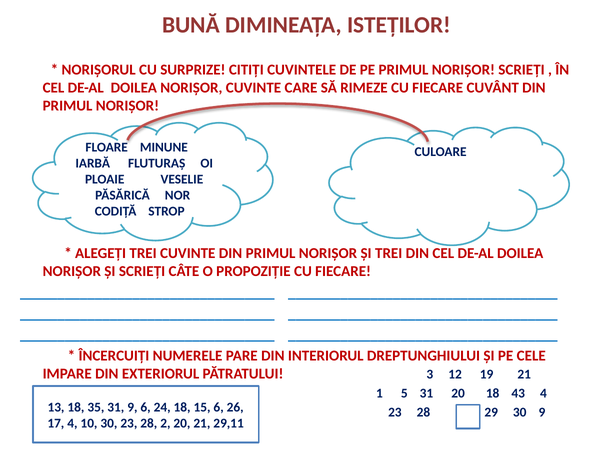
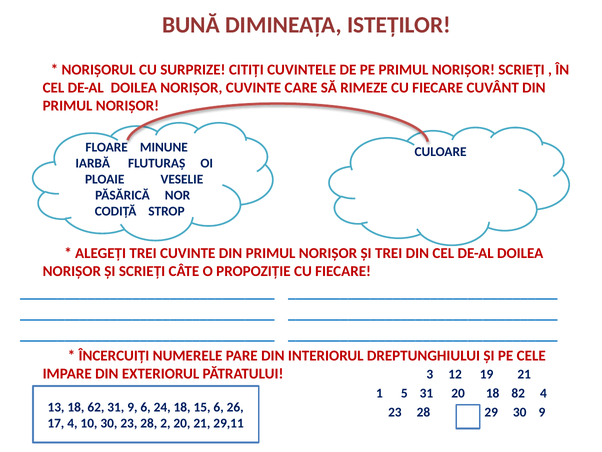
43: 43 -> 82 (518, 393)
35: 35 -> 62 (96, 407)
